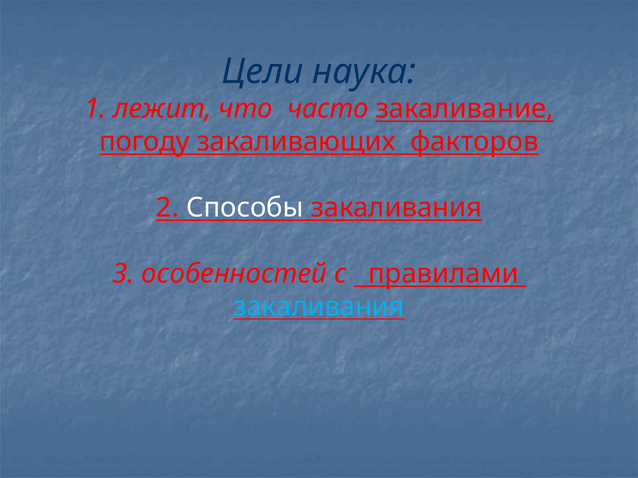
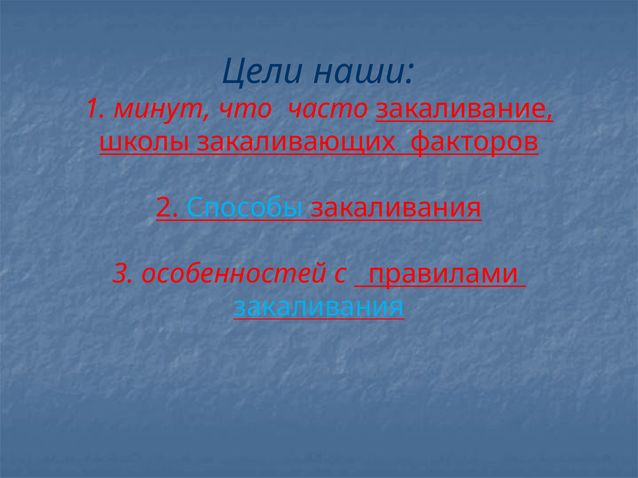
наука: наука -> наши (364, 72)
лежит: лежит -> минут (162, 109)
погоду: погоду -> школы (145, 142)
Способы colour: white -> light blue (245, 208)
